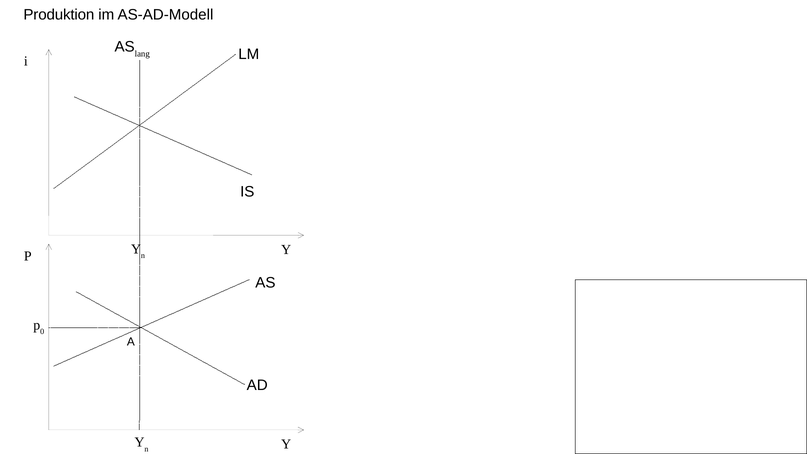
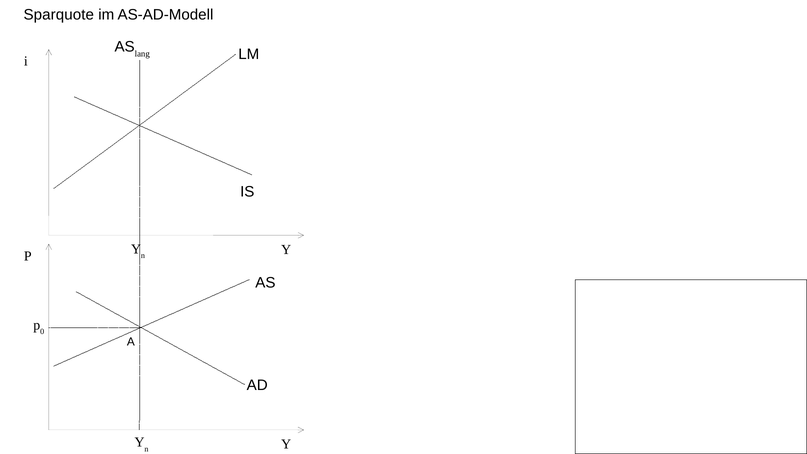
Produktion: Produktion -> Sparquote (59, 15)
